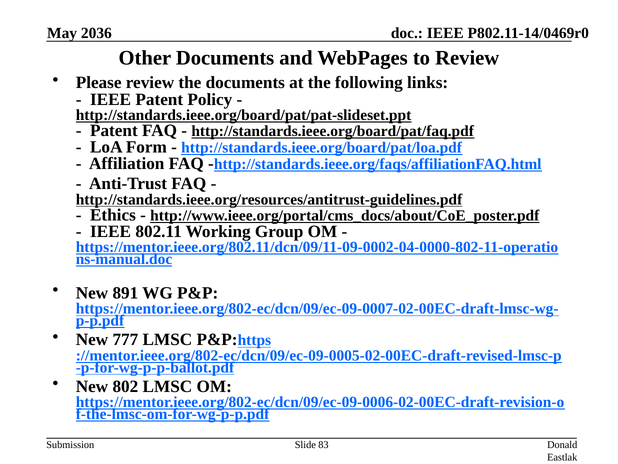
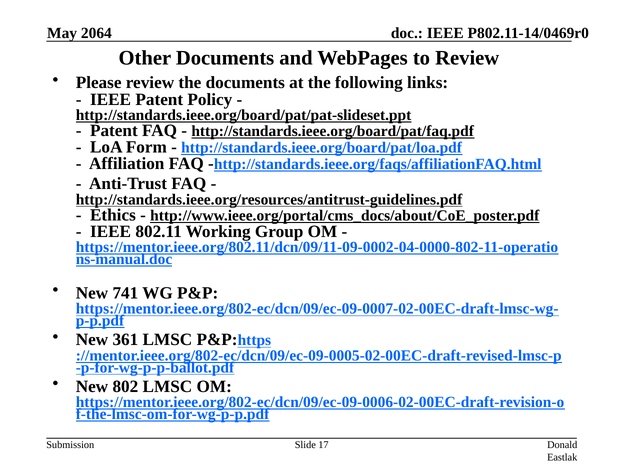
2036: 2036 -> 2064 (96, 33)
891: 891 -> 741 (125, 293)
777: 777 -> 361 (125, 339)
83: 83 -> 17 (323, 445)
